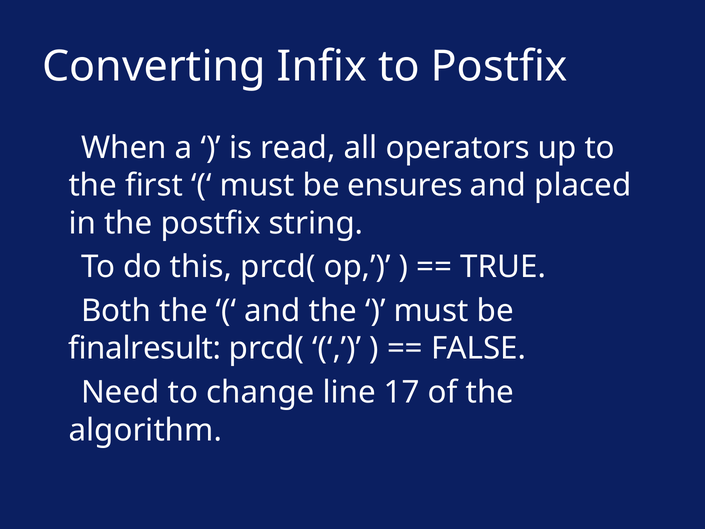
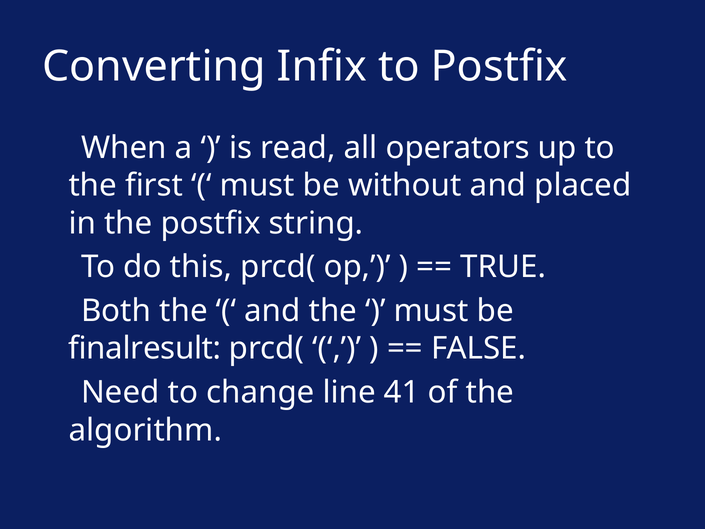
ensures: ensures -> without (405, 186)
17: 17 -> 41 (402, 392)
